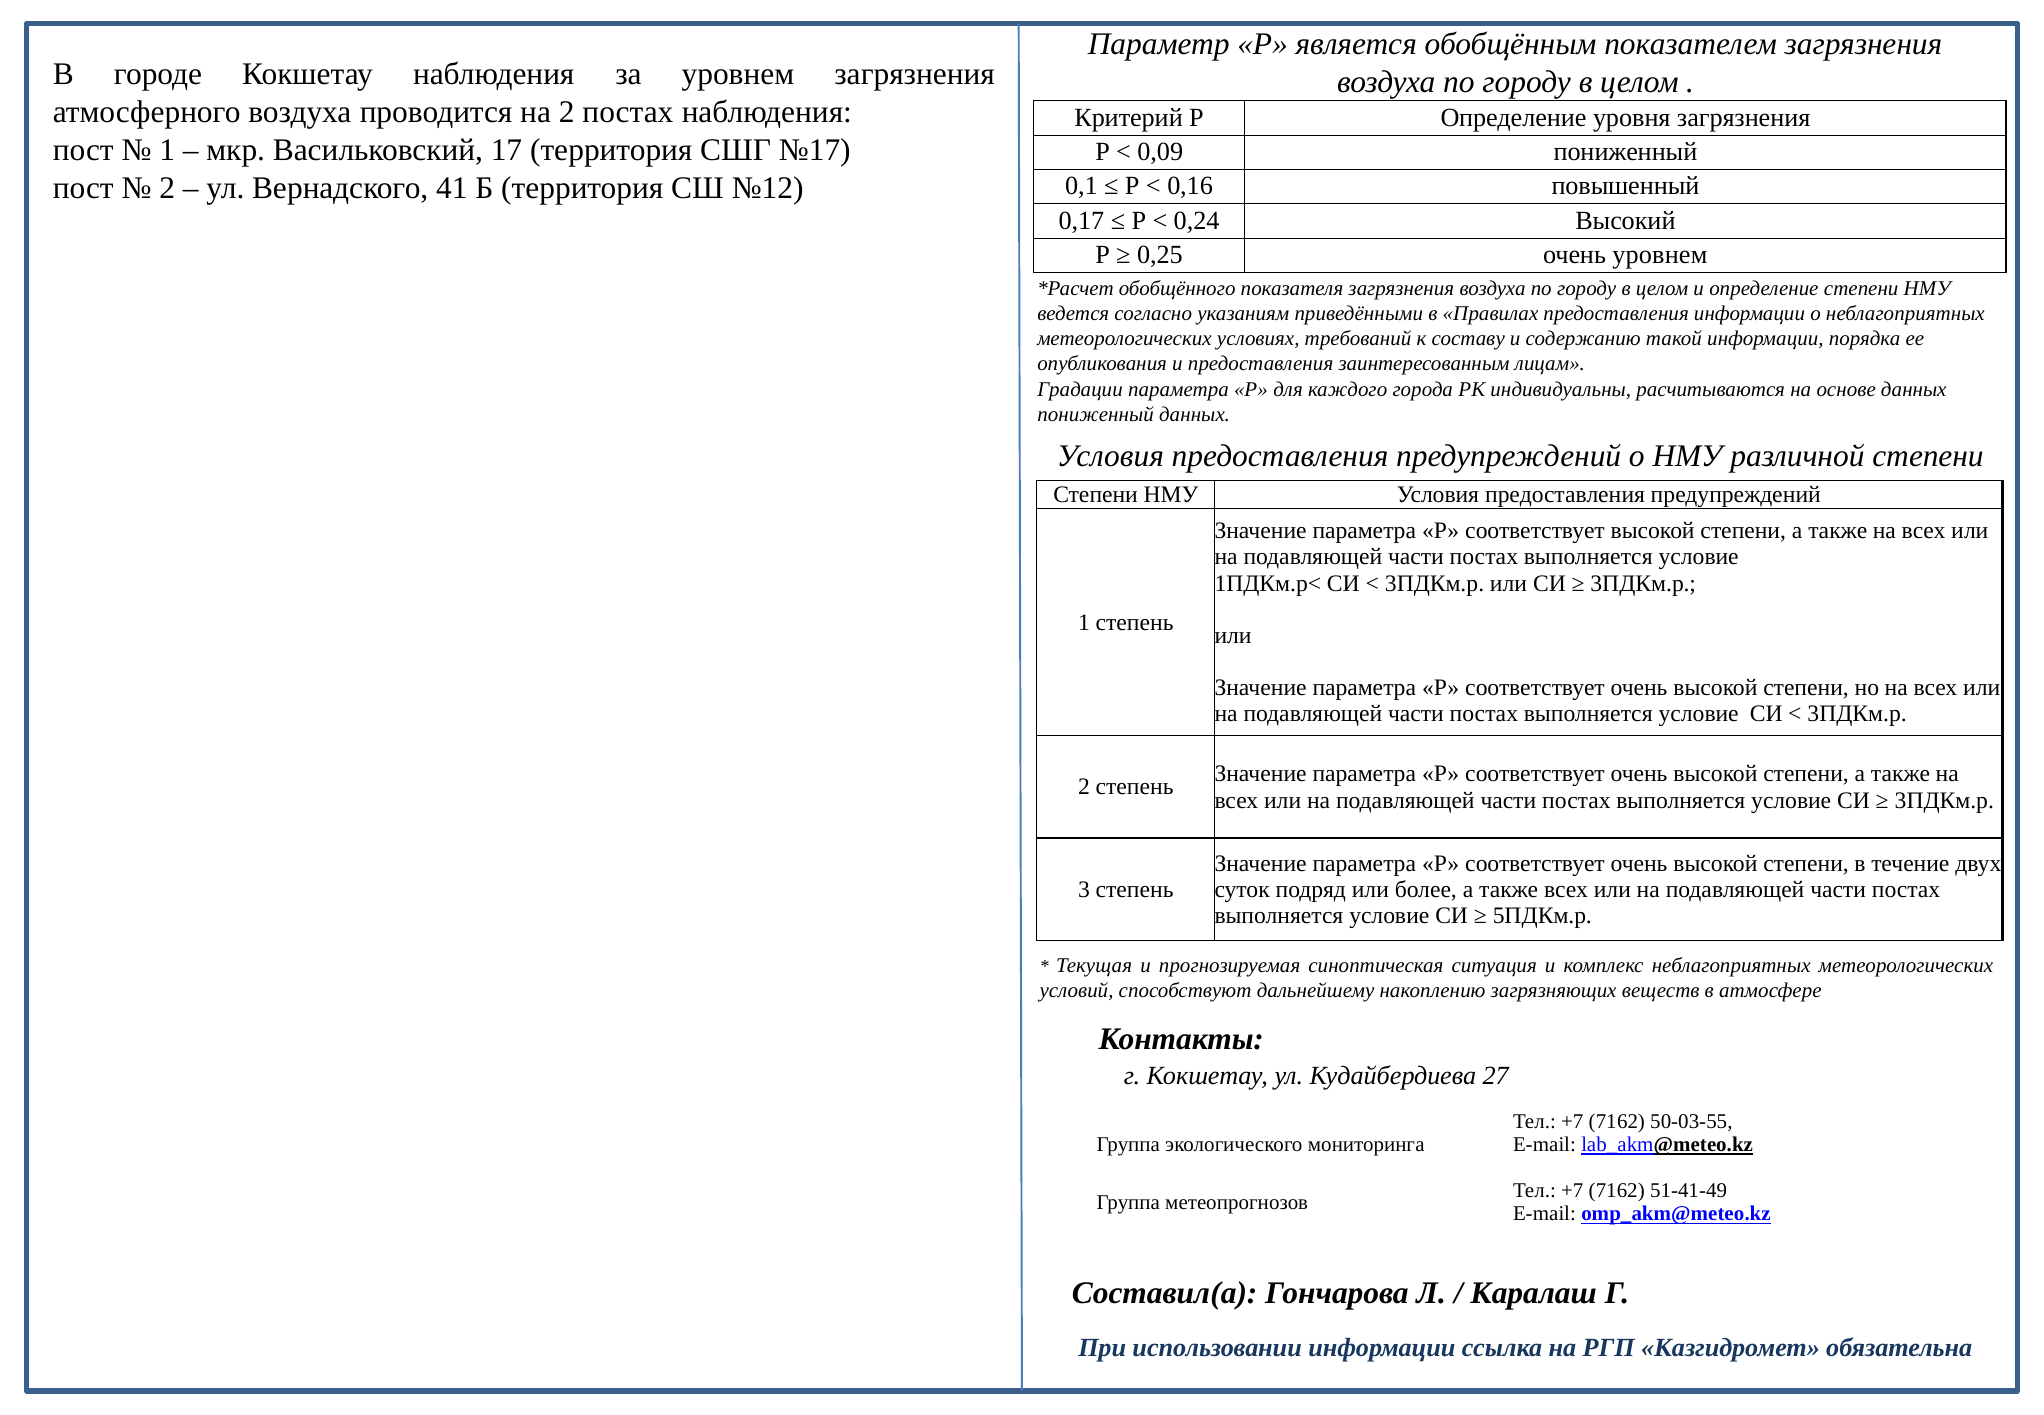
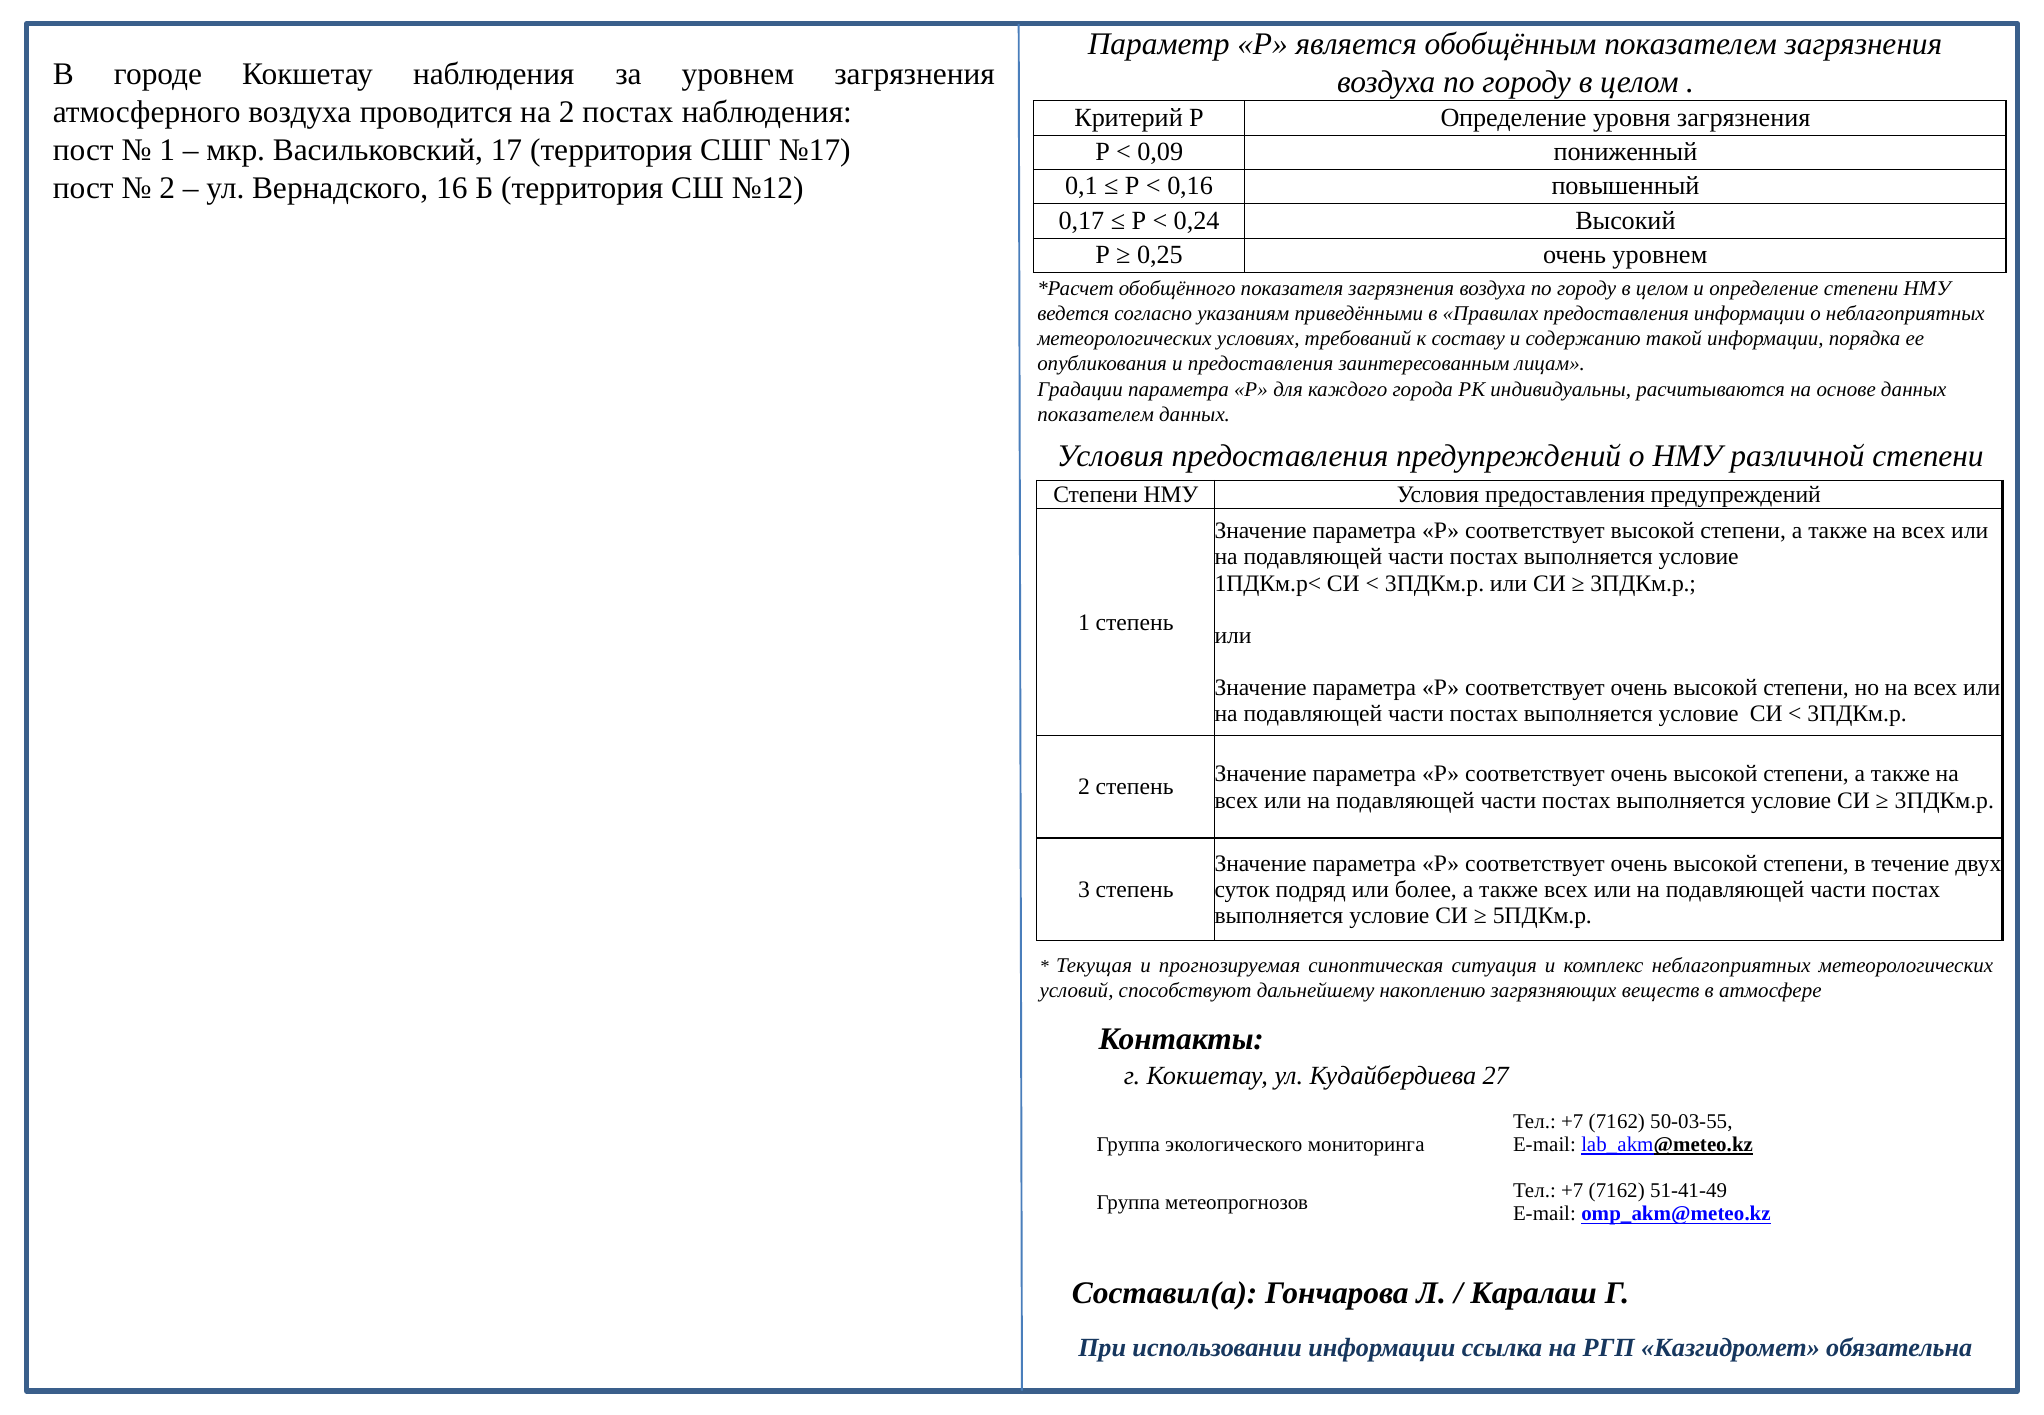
41: 41 -> 16 (452, 188)
пониженный: пониженный -> показателем (1096, 414)
